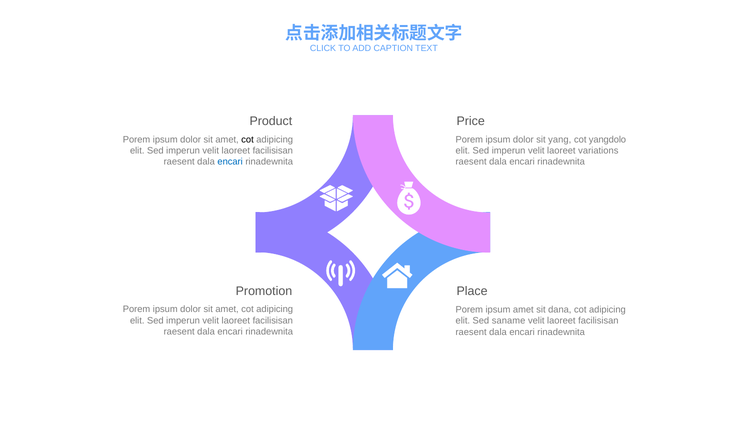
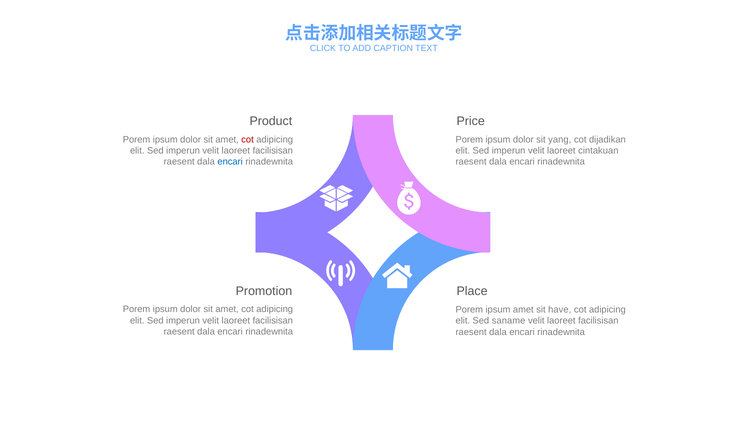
cot colour: black -> red (248, 139)
yangdolo: yangdolo -> dijadikan (607, 139)
variations: variations -> cintakuan (598, 151)
dana: dana -> have (560, 309)
